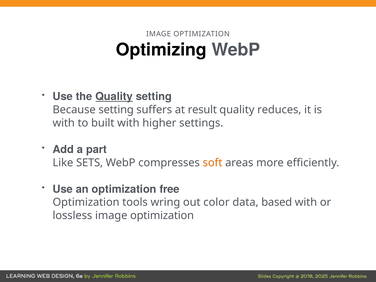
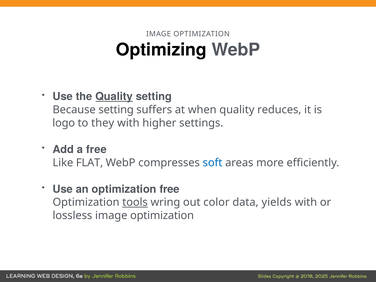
result: result -> when (202, 110)
with: with -> logo (64, 123)
built: built -> they (103, 123)
a part: part -> free (96, 149)
SETS: SETS -> FLAT (90, 163)
soft colour: orange -> blue (213, 163)
tools underline: none -> present (135, 202)
based: based -> yields (277, 202)
